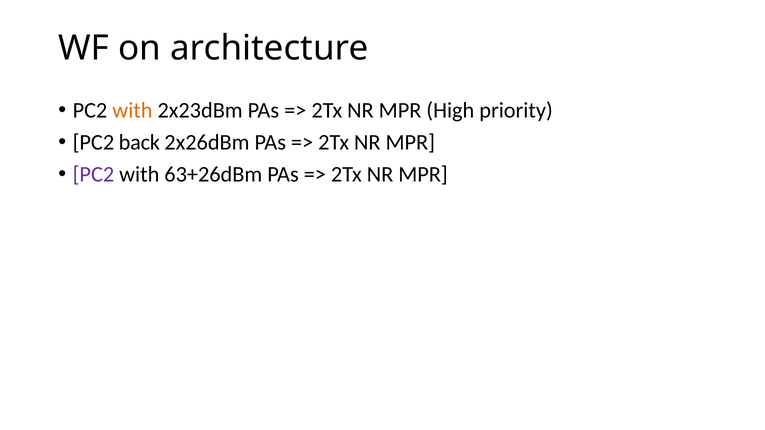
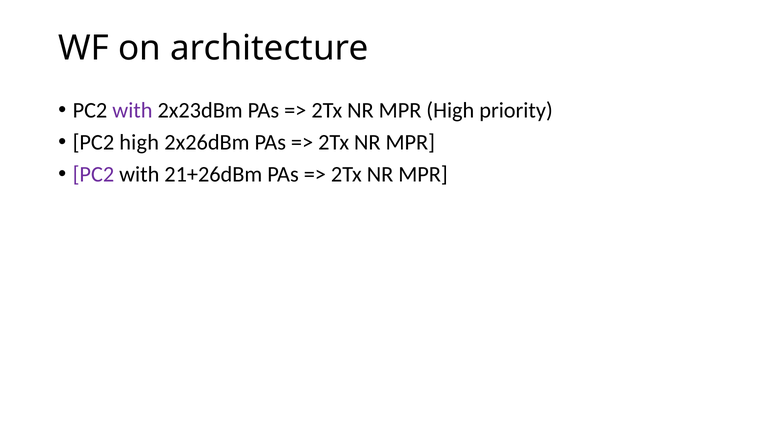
with colour: orange -> purple (132, 110)
PC2 back: back -> high (139, 143)
63+26dBm: 63+26dBm -> 21+26dBm (213, 175)
